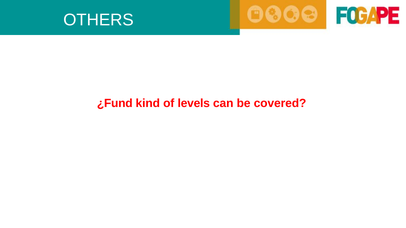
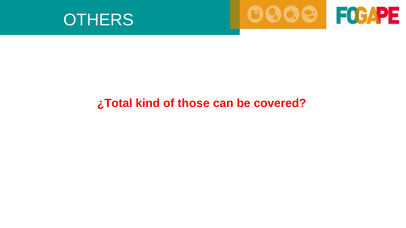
¿Fund: ¿Fund -> ¿Total (115, 103)
levels: levels -> those (194, 103)
